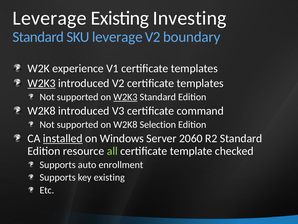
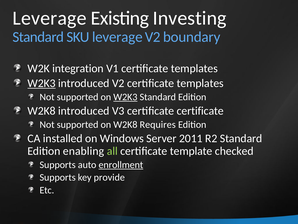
experience: experience -> integration (78, 68)
certificate command: command -> certificate (200, 111)
Selection: Selection -> Requires (158, 124)
installed underline: present -> none (63, 138)
2060: 2060 -> 2011 (191, 138)
resource: resource -> enabling (84, 151)
enrollment underline: none -> present (121, 164)
key existing: existing -> provide (109, 177)
